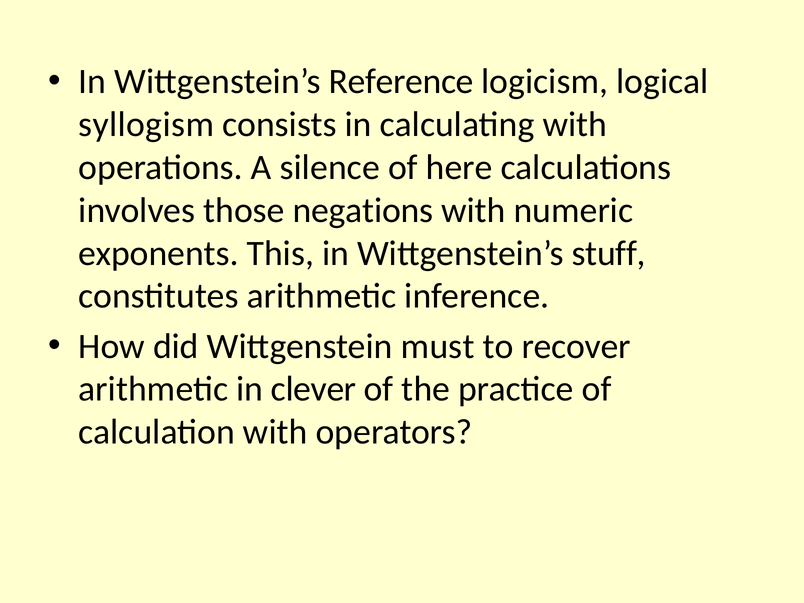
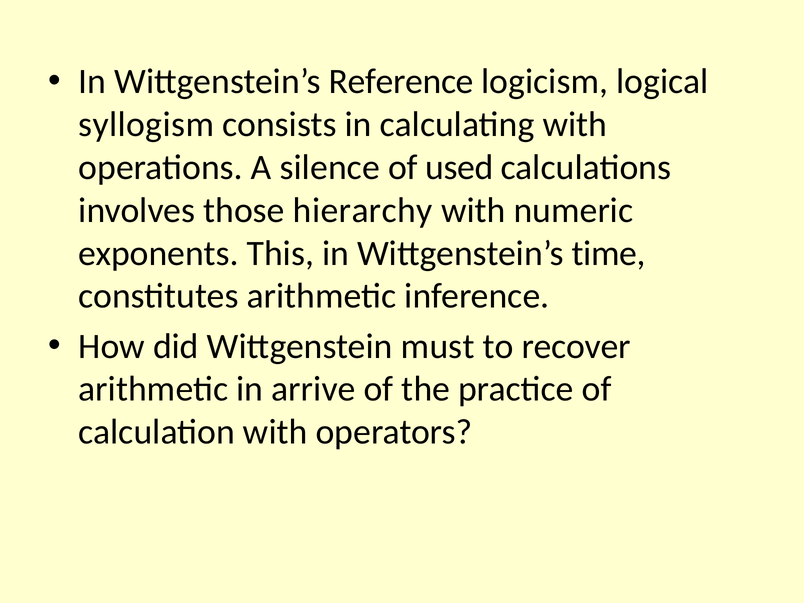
here: here -> used (459, 167)
negations: negations -> hierarchy (363, 210)
stuff: stuff -> time (609, 253)
clever: clever -> arrive (313, 389)
